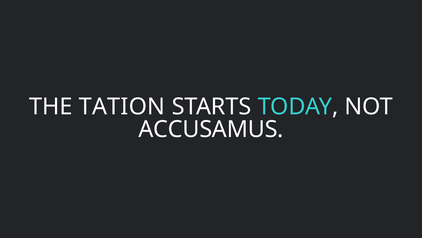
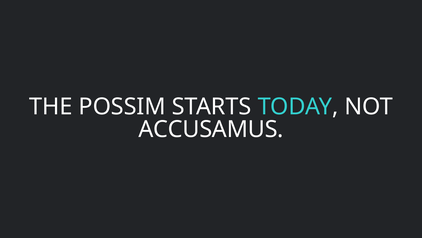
TATION: TATION -> POSSIM (122, 106)
